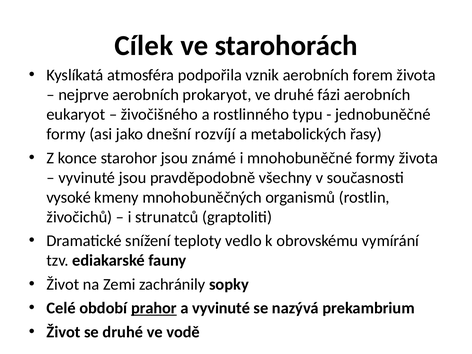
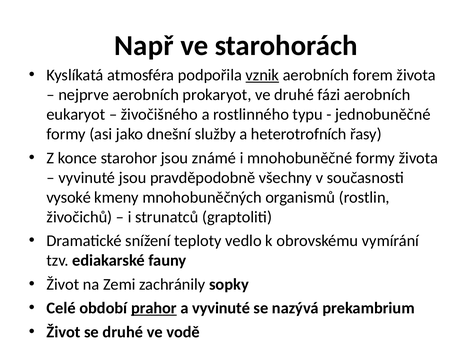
Cílek: Cílek -> Např (144, 46)
vznik underline: none -> present (262, 75)
rozvíjí: rozvíjí -> služby (215, 134)
metabolických: metabolických -> heterotrofních (299, 134)
